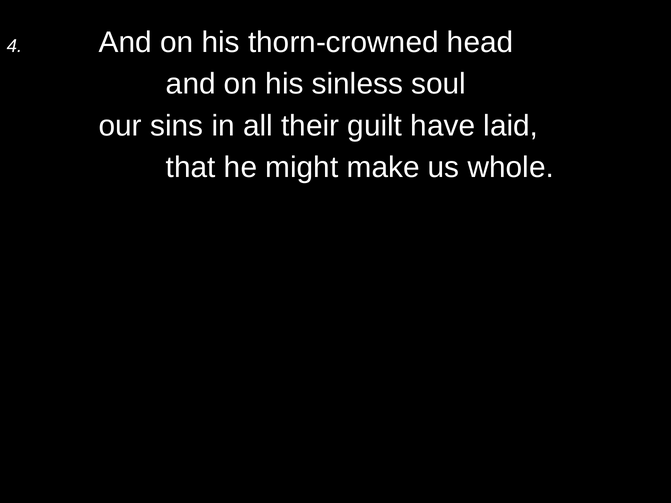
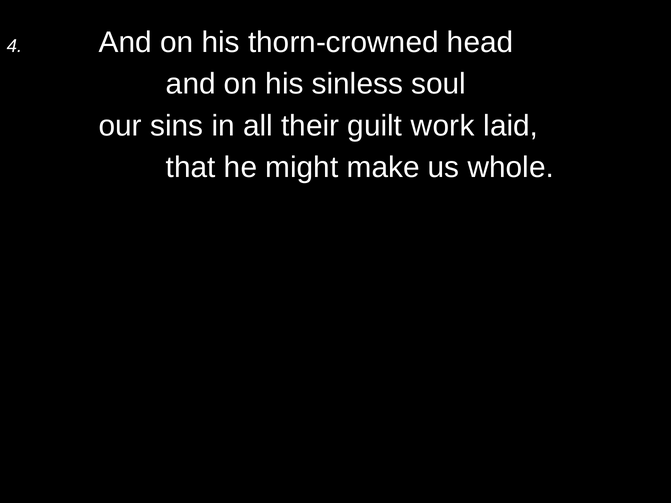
have: have -> work (443, 126)
